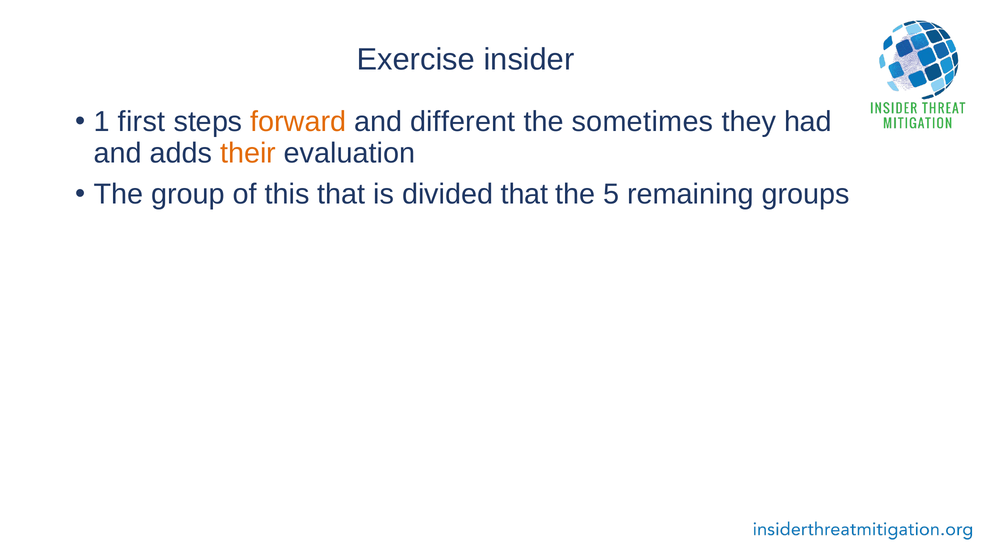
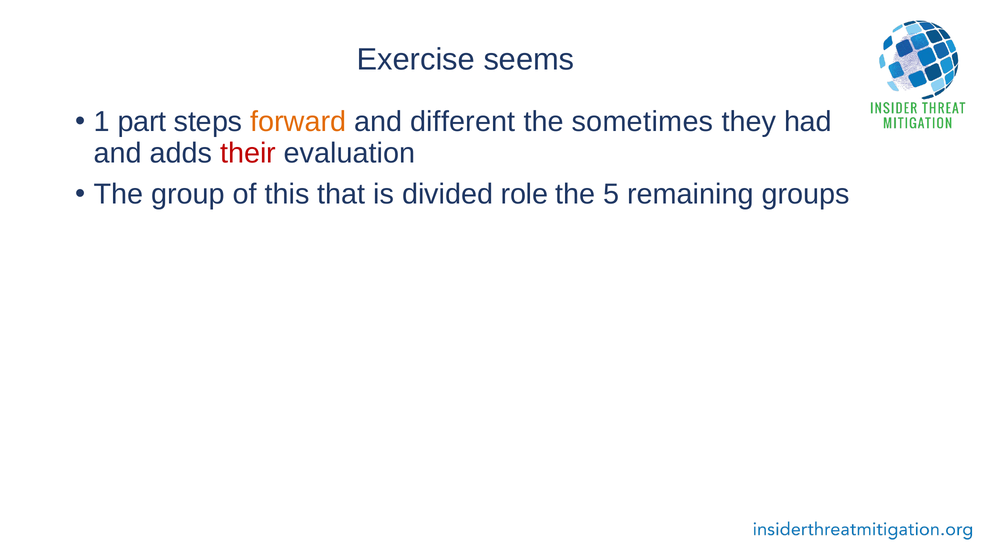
insider: insider -> seems (529, 60)
first: first -> part (142, 122)
their colour: orange -> red (248, 153)
divided that: that -> role (524, 194)
